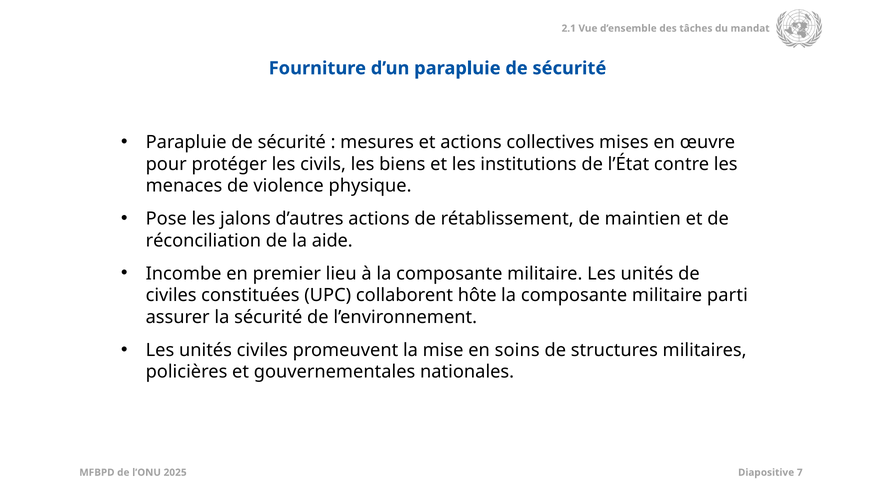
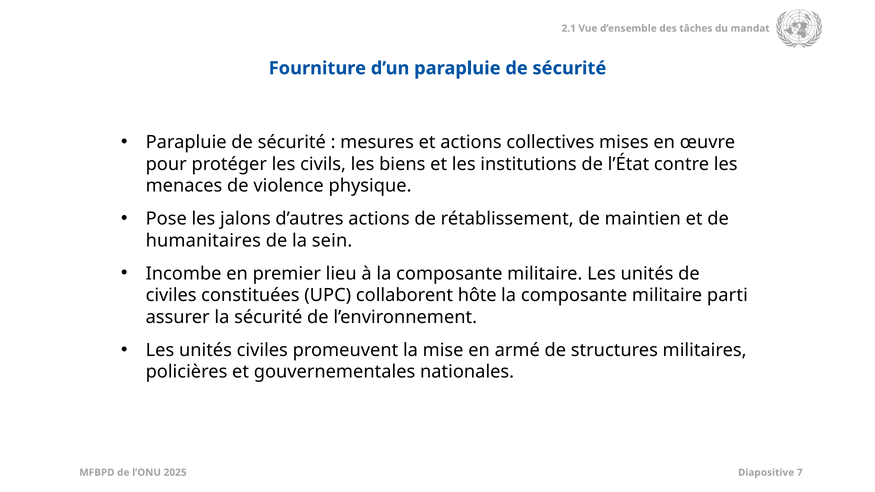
réconciliation: réconciliation -> humanitaires (203, 241)
aide: aide -> sein (332, 241)
soins: soins -> armé (517, 350)
